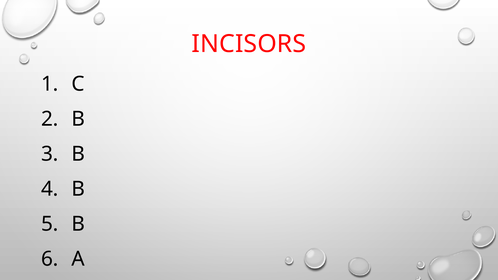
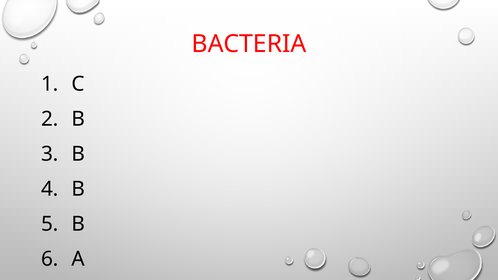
INCISORS: INCISORS -> BACTERIA (249, 44)
